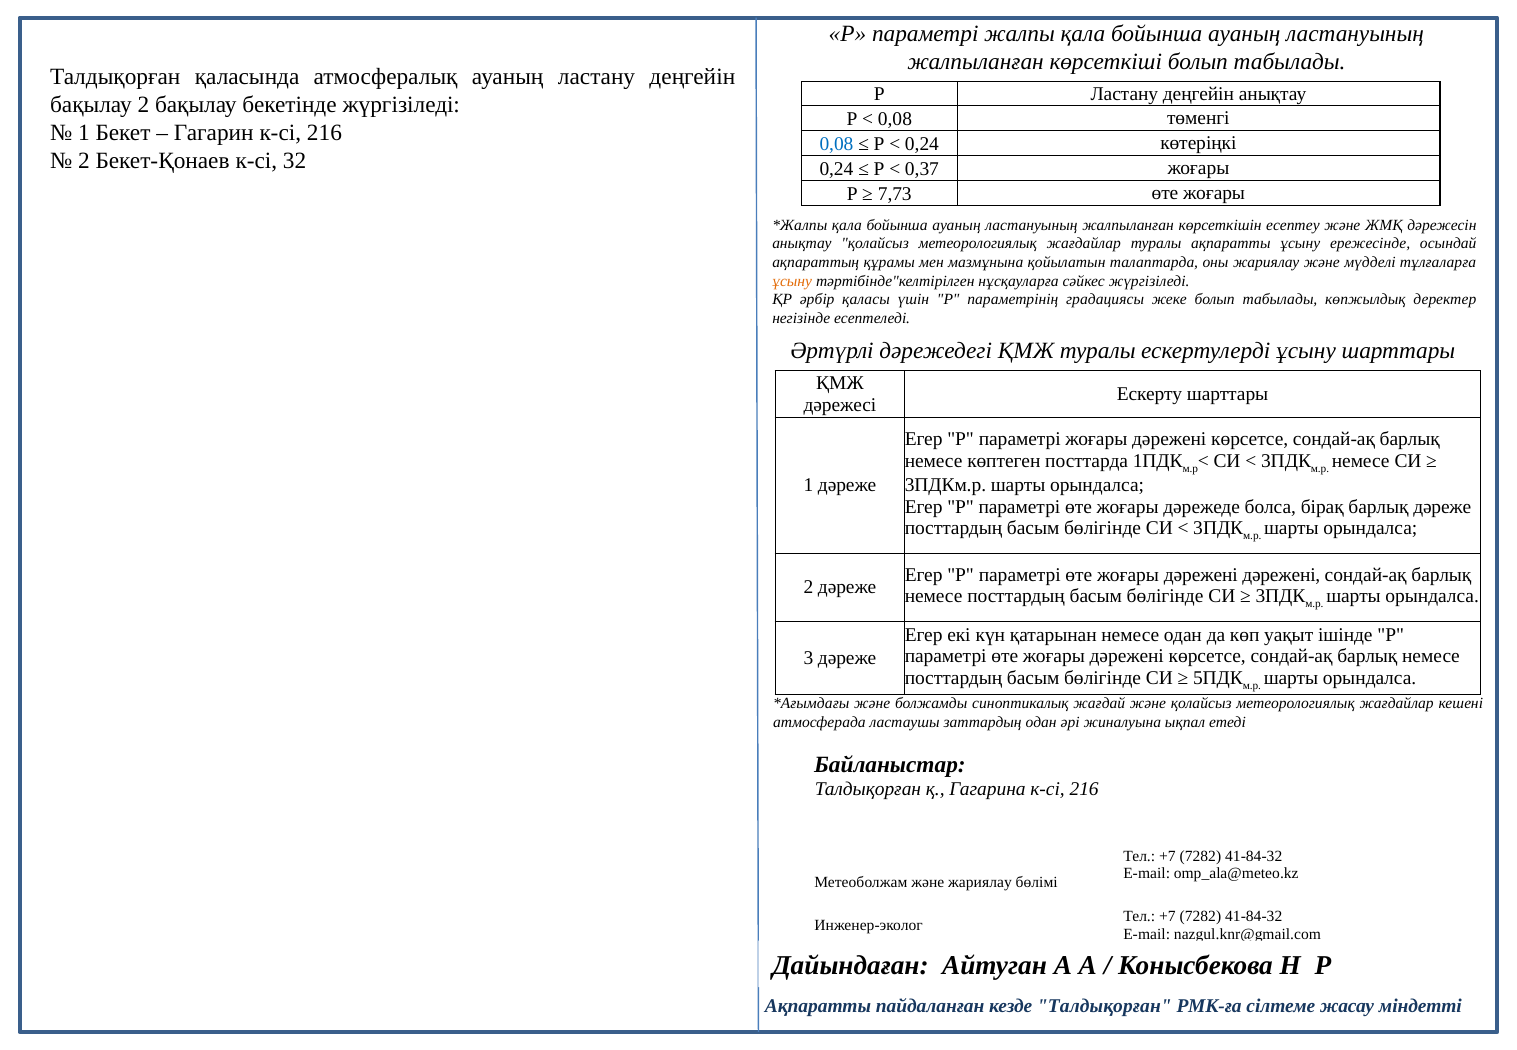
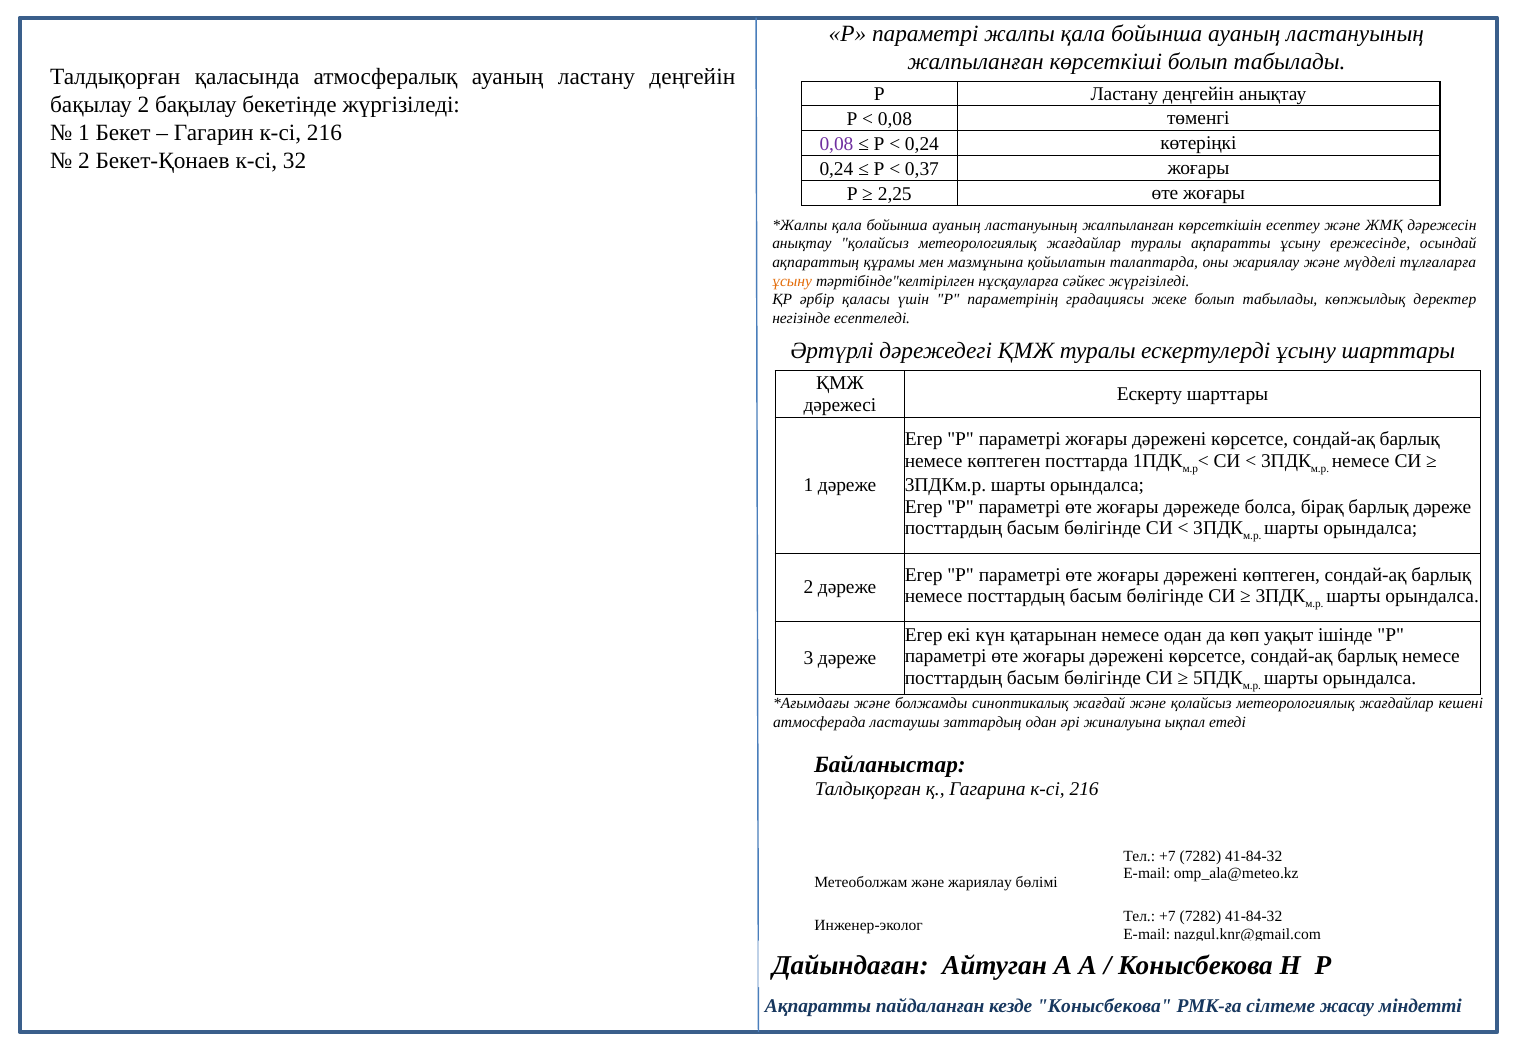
0,08 colour: blue -> purple (836, 144)
7,73: 7,73 -> 2,25 (895, 194)
дәрежені дәрежені: дәрежені -> көптеген (1281, 575)
кезде Талдықорған: Талдықорған -> Конысбекова (1104, 1006)
